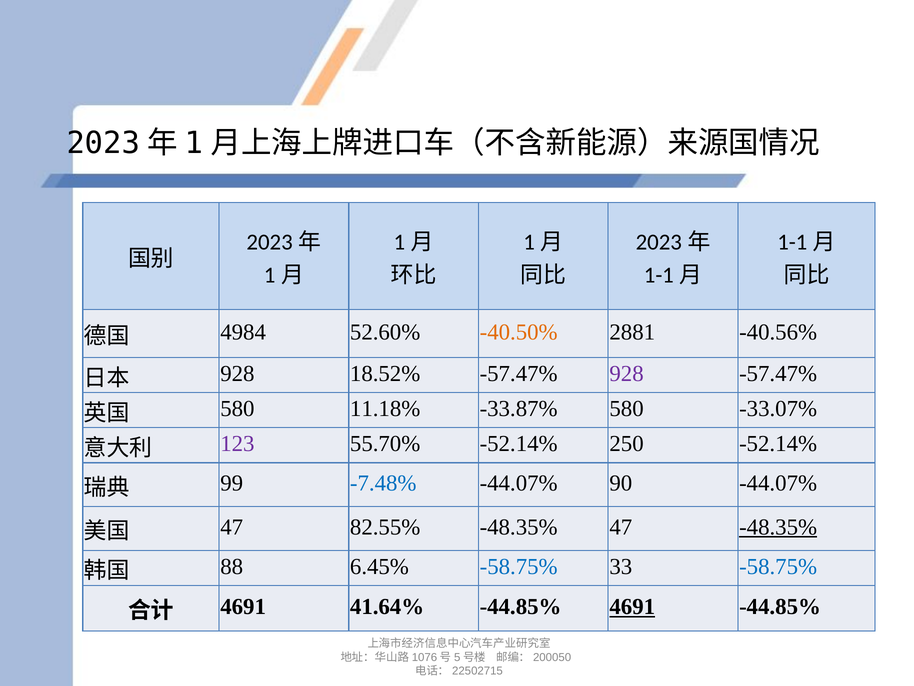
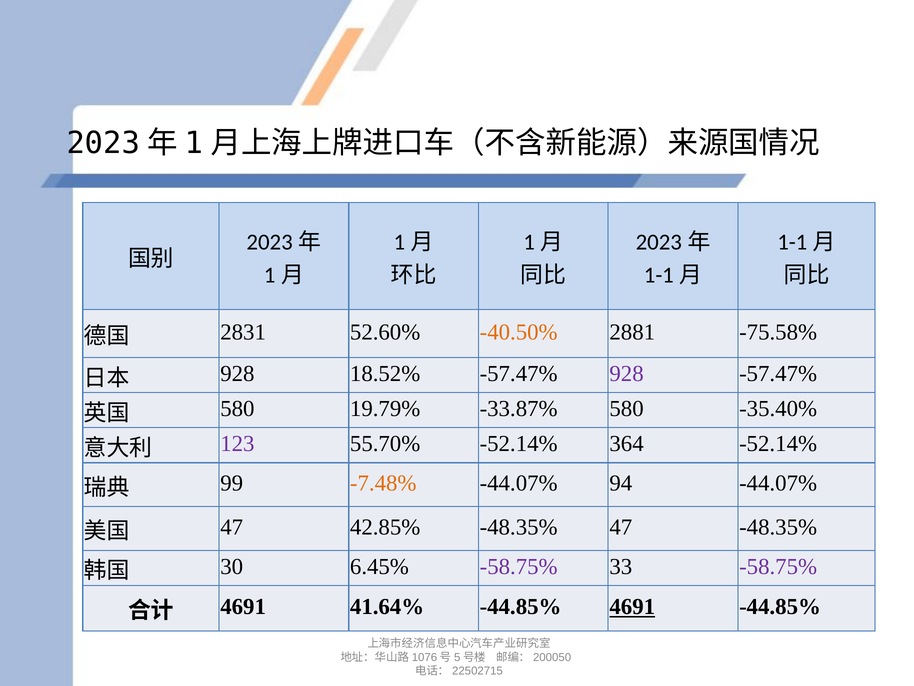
4984: 4984 -> 2831 (243, 332)
-40.56%: -40.56% -> -75.58% (778, 332)
11.18%: 11.18% -> 19.79% (385, 408)
-33.07%: -33.07% -> -35.40% (778, 408)
250: 250 -> 364 (627, 443)
-7.48% colour: blue -> orange (383, 483)
90: 90 -> 94 (621, 483)
82.55%: 82.55% -> 42.85% (385, 527)
-48.35% underline: present -> none (778, 527)
88: 88 -> 30 (232, 566)
-58.75% colour: blue -> purple (519, 566)
-58.75% colour: blue -> purple (778, 566)
